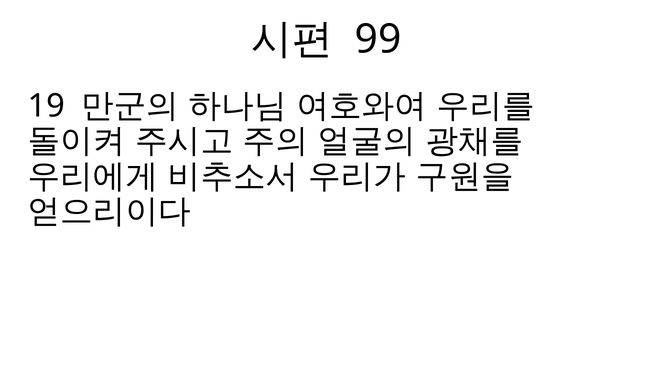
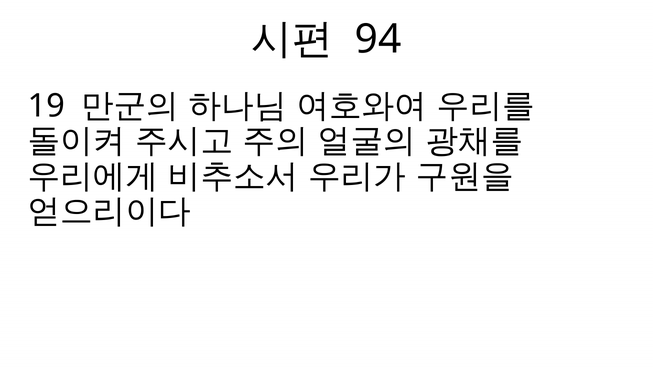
99: 99 -> 94 (378, 39)
